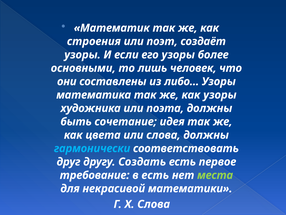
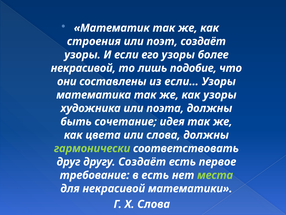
основными: основными -> некрасивой (83, 68)
человек: человек -> подобие (193, 68)
либо…: либо… -> если… (182, 81)
гармонически colour: light blue -> light green (92, 148)
другу Создать: Создать -> Создаёт (142, 161)
